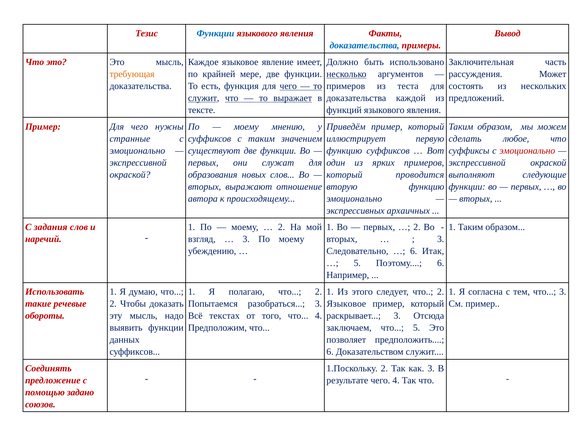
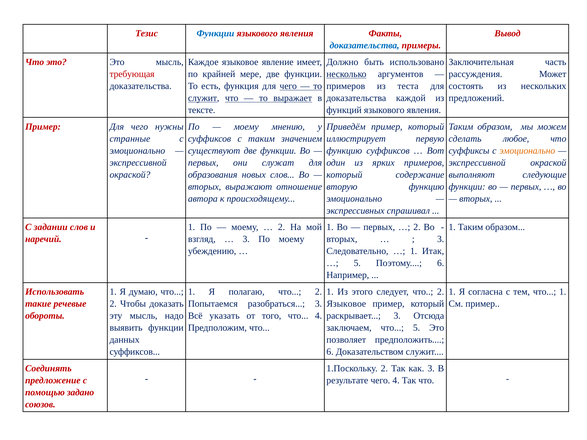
требующая colour: orange -> red (132, 74)
эмоционально colour: red -> orange (527, 151)
проводится: проводится -> содержание (420, 175)
архаичных: архаичных -> спрашивал (408, 211)
задания: задания -> задании (51, 227)
6: 6 -> 1 (414, 251)
тем что 3: 3 -> 1 (563, 292)
текстах: текстах -> указать (225, 316)
